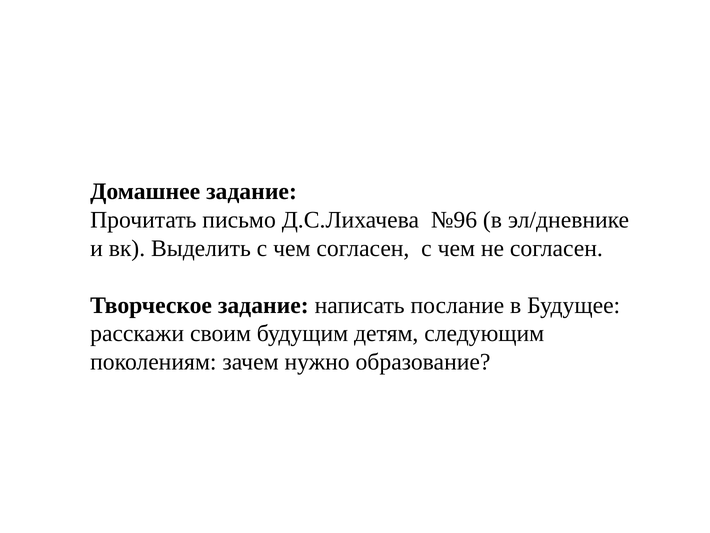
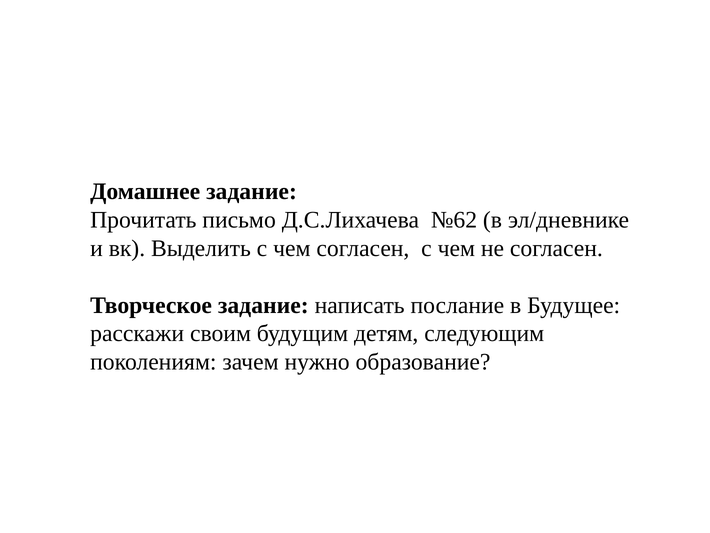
№96: №96 -> №62 (454, 220)
